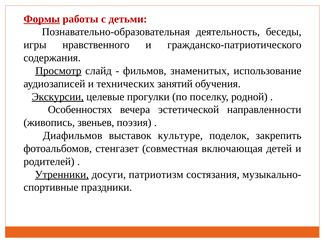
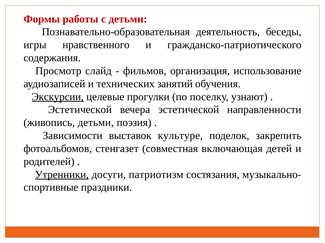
Формы underline: present -> none (42, 19)
Просмотр underline: present -> none (58, 71)
знаменитых: знаменитых -> организация (200, 71)
родной: родной -> узнают (249, 97)
Особенностях: Особенностях -> Эстетической (80, 110)
живопись звеньев: звеньев -> детьми (96, 123)
Диафильмов: Диафильмов -> Зависимости (73, 136)
